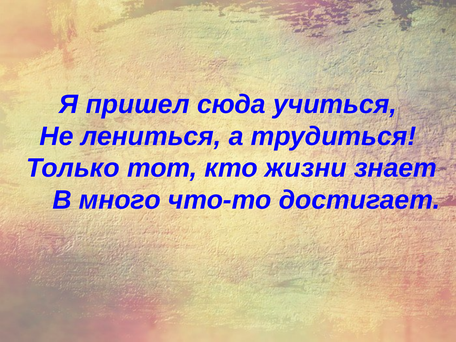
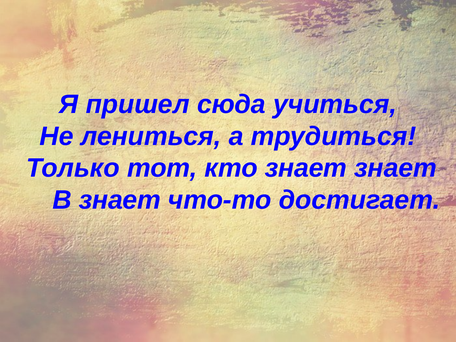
кто жизни: жизни -> знает (306, 168)
В много: много -> знает (120, 200)
